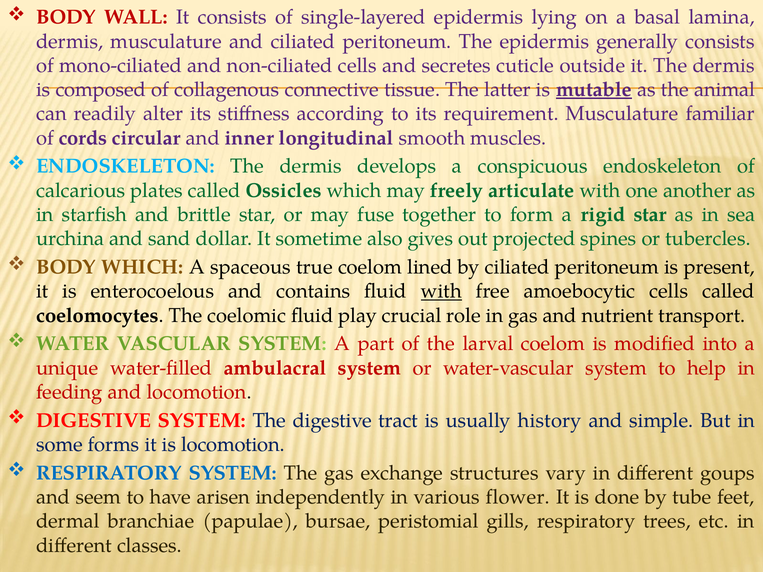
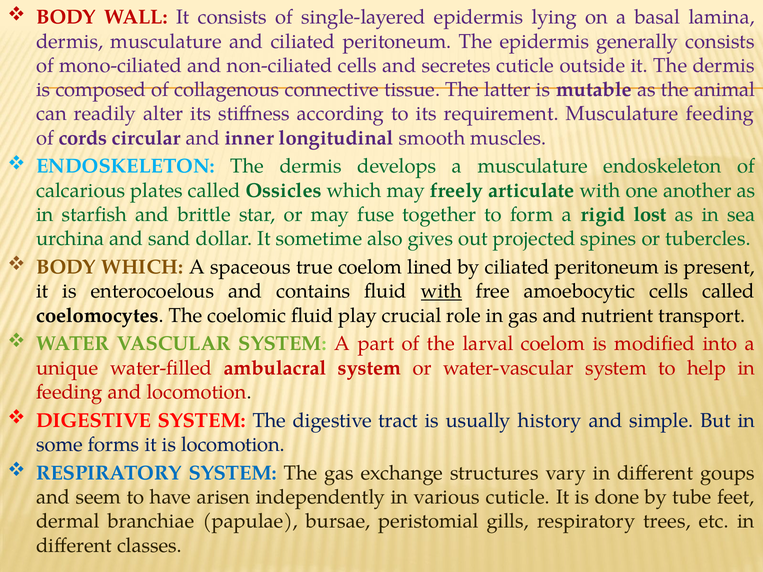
mutable underline: present -> none (594, 90)
Musculature familiar: familiar -> feeding (720, 114)
a conspicuous: conspicuous -> musculature (533, 166)
rigid star: star -> lost (650, 215)
various flower: flower -> cuticle (518, 497)
